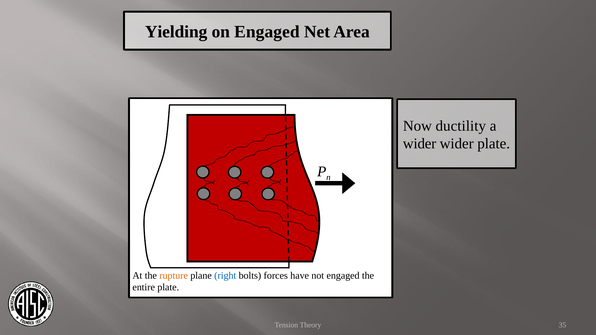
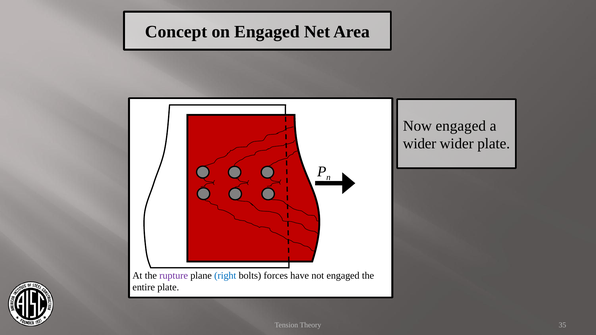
Yielding: Yielding -> Concept (176, 32)
Now ductility: ductility -> engaged (461, 126)
rupture colour: orange -> purple (174, 276)
